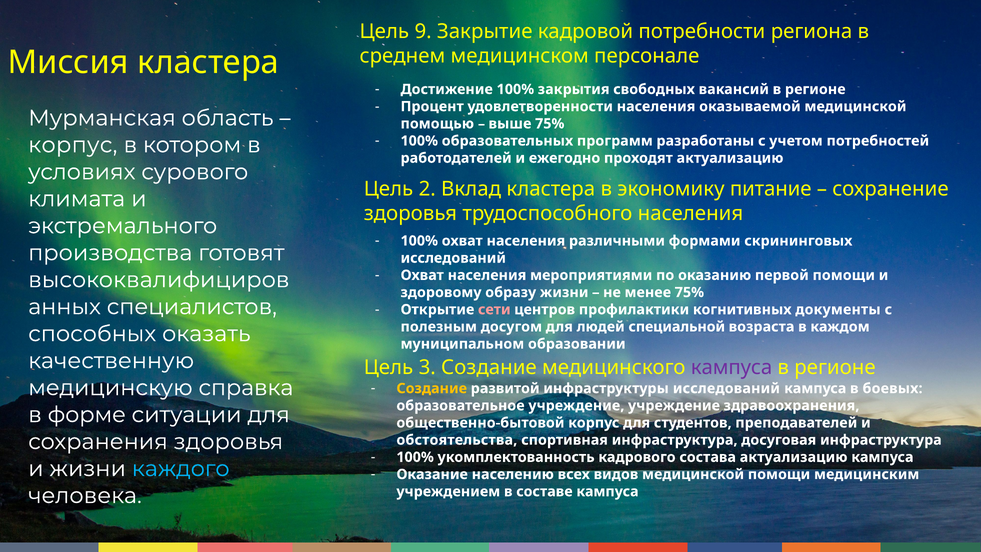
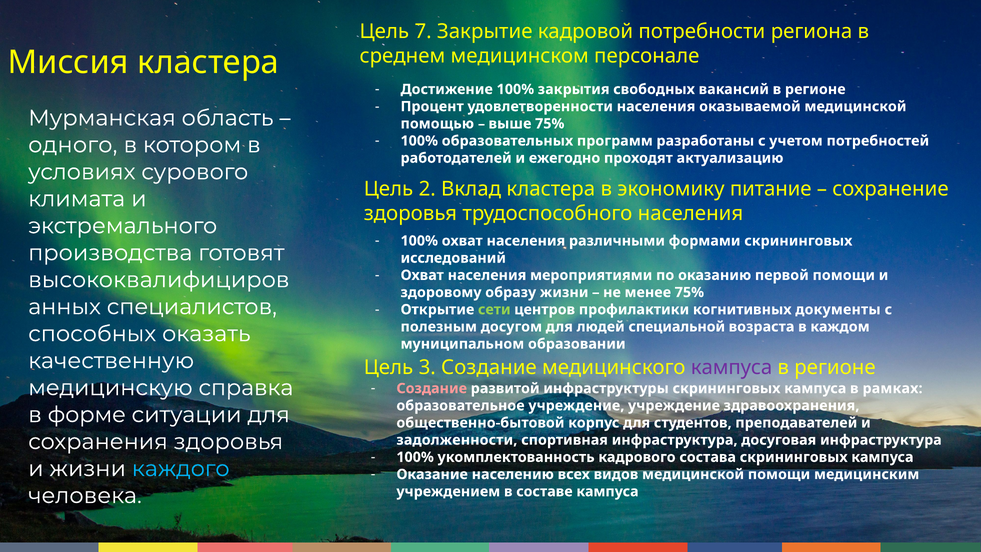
9: 9 -> 7 (423, 32)
корпус: корпус -> одного (73, 145)
сети colour: pink -> light green (494, 309)
Создание colour: yellow -> pink (432, 388)
инфраструктуры исследований: исследований -> скрининговых (726, 388)
боевых: боевых -> рамках (893, 388)
обстоятельства: обстоятельства -> задолженности (457, 440)
состава актуализацию: актуализацию -> скрининговых (794, 457)
